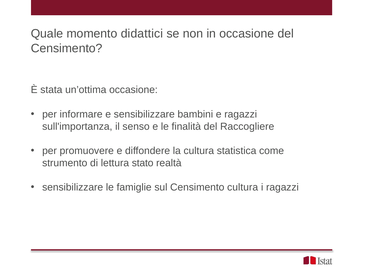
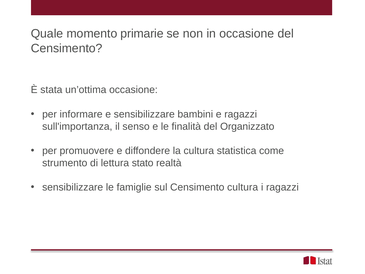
didattici: didattici -> primarie (142, 34)
Raccogliere: Raccogliere -> Organizzato (247, 126)
